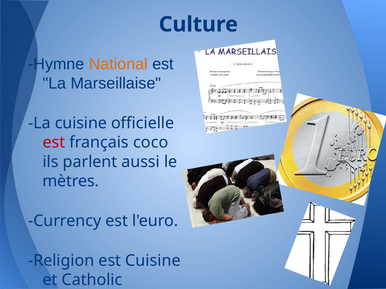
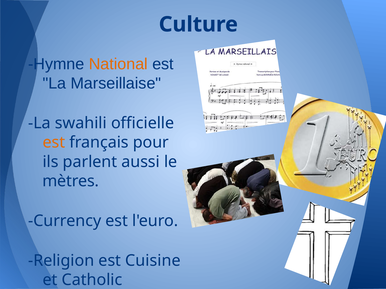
La cuisine: cuisine -> swahili (81, 123)
est colour: red -> orange (54, 143)
coco: coco -> pour (151, 143)
